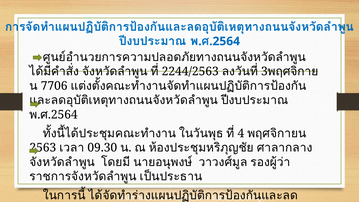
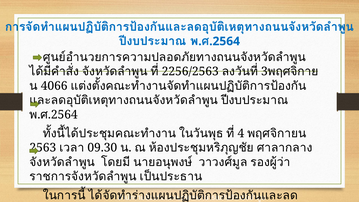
2244/2563: 2244/2563 -> 2256/2563 (190, 71)
7706: 7706 -> 4066 (54, 86)
